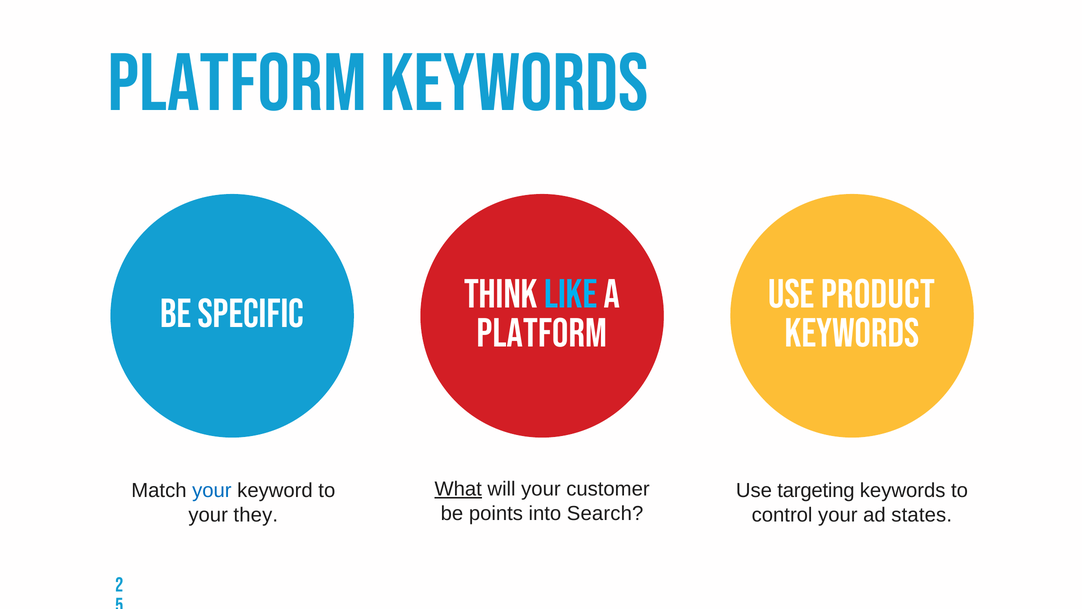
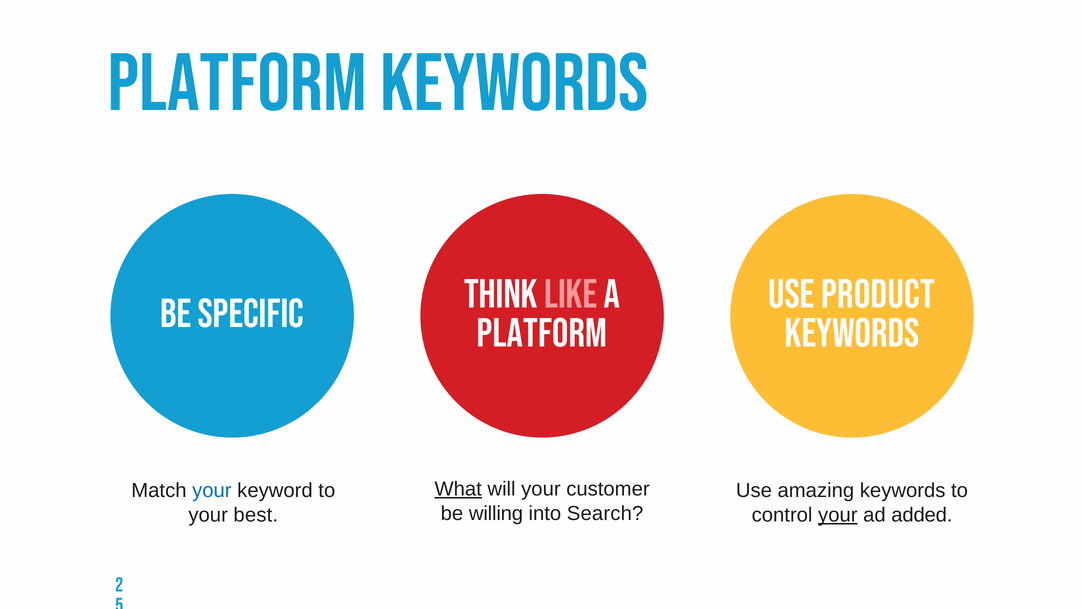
like colour: light blue -> pink (571, 294)
targeting: targeting -> amazing (816, 490)
points: points -> willing (496, 513)
they: they -> best (256, 515)
your underline: none -> present (838, 515)
states: states -> added (922, 515)
